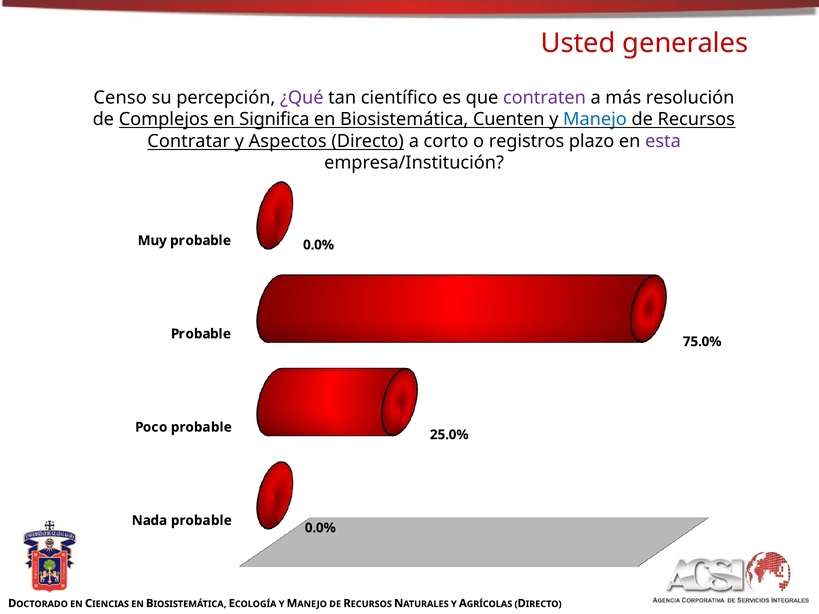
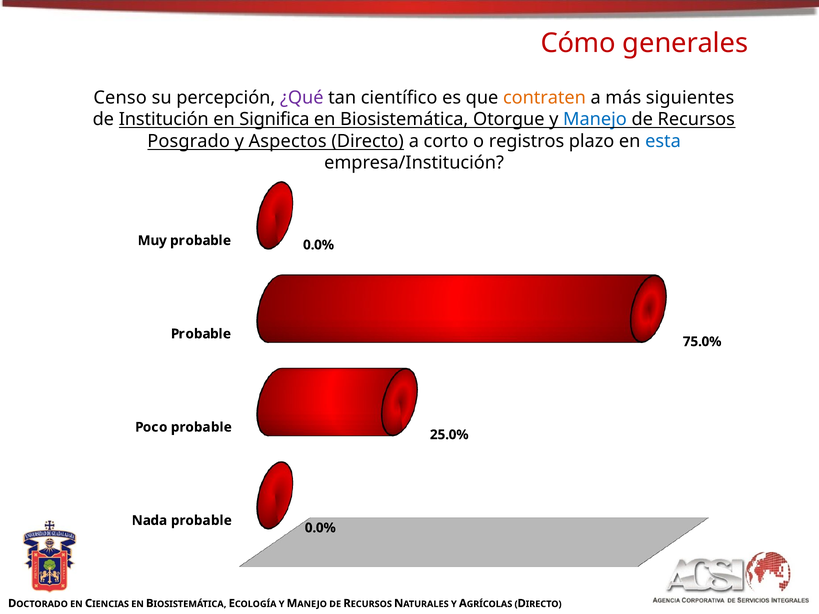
Usted: Usted -> Cómo (578, 43)
contraten colour: purple -> orange (544, 98)
resolución: resolución -> siguientes (690, 98)
Complejos: Complejos -> Institución (164, 119)
Cuenten: Cuenten -> Otorgue (509, 119)
Contratar: Contratar -> Posgrado (189, 141)
esta colour: purple -> blue (663, 141)
